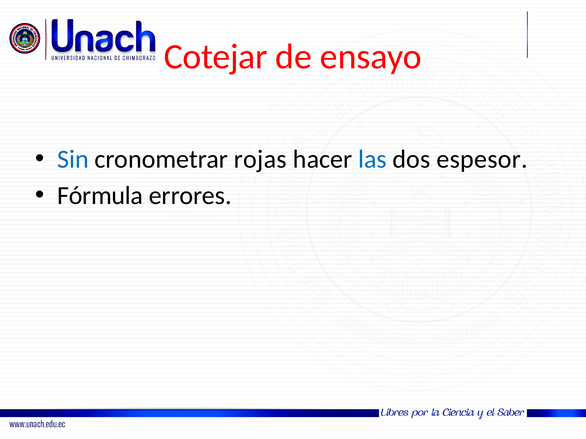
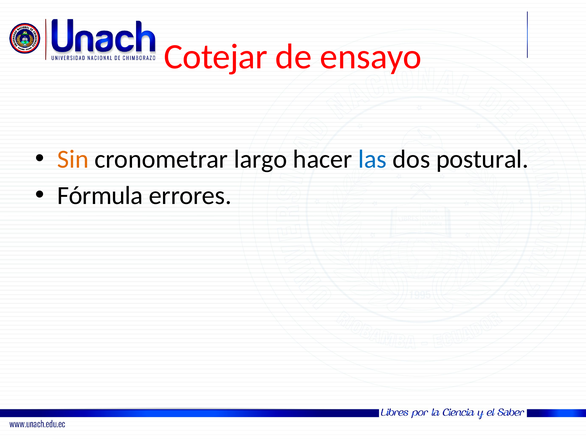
Sin colour: blue -> orange (73, 159)
rojas: rojas -> largo (260, 159)
espesor: espesor -> postural (482, 159)
